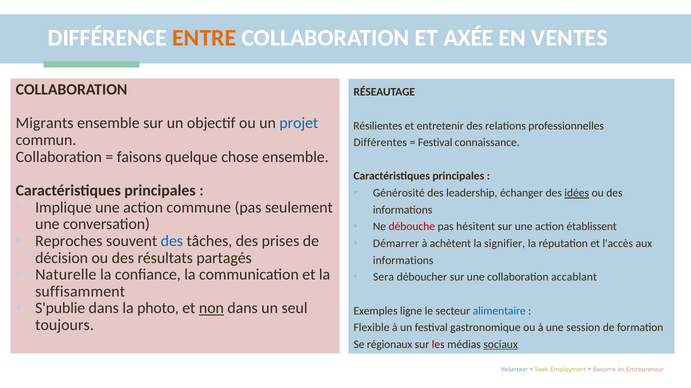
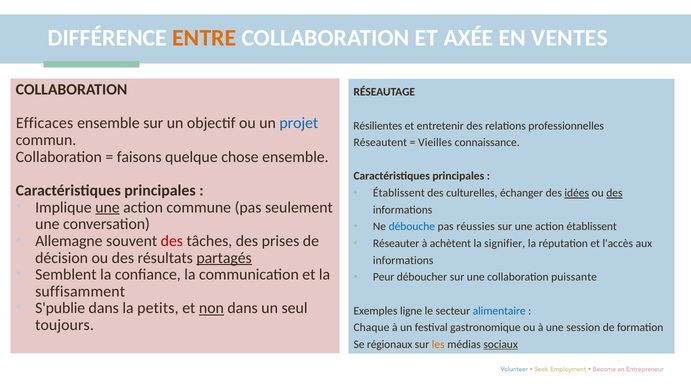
Migrants: Migrants -> Efficaces (45, 123)
Différentes: Différentes -> Réseautent (380, 143)
Festival: Festival -> Vieilles (435, 143)
Générosité: Générosité -> Établissent (399, 193)
leadership: leadership -> culturelles (472, 193)
des underline: none -> present (614, 193)
une underline: none -> present (108, 208)
débouche colour: red -> blue (412, 227)
hésitent: hésitent -> réussies (476, 227)
Reproches: Reproches -> Allemagne (69, 241)
des colour: blue -> red (172, 241)
Démarrer: Démarrer -> Réseauter (396, 244)
partagés underline: none -> present (224, 258)
Naturelle: Naturelle -> Semblent (66, 275)
Sera: Sera -> Peur (384, 278)
accablant: accablant -> puissante (574, 278)
photo: photo -> petits (158, 309)
Flexible: Flexible -> Chaque (371, 328)
les colour: red -> orange (438, 345)
